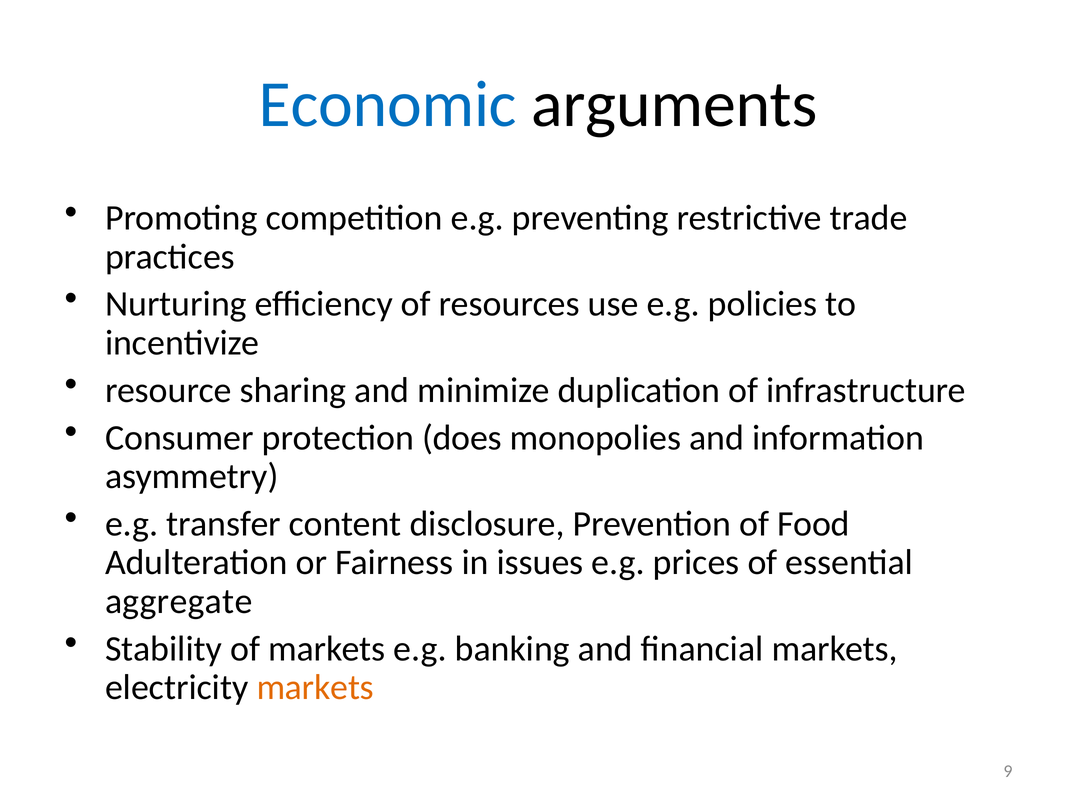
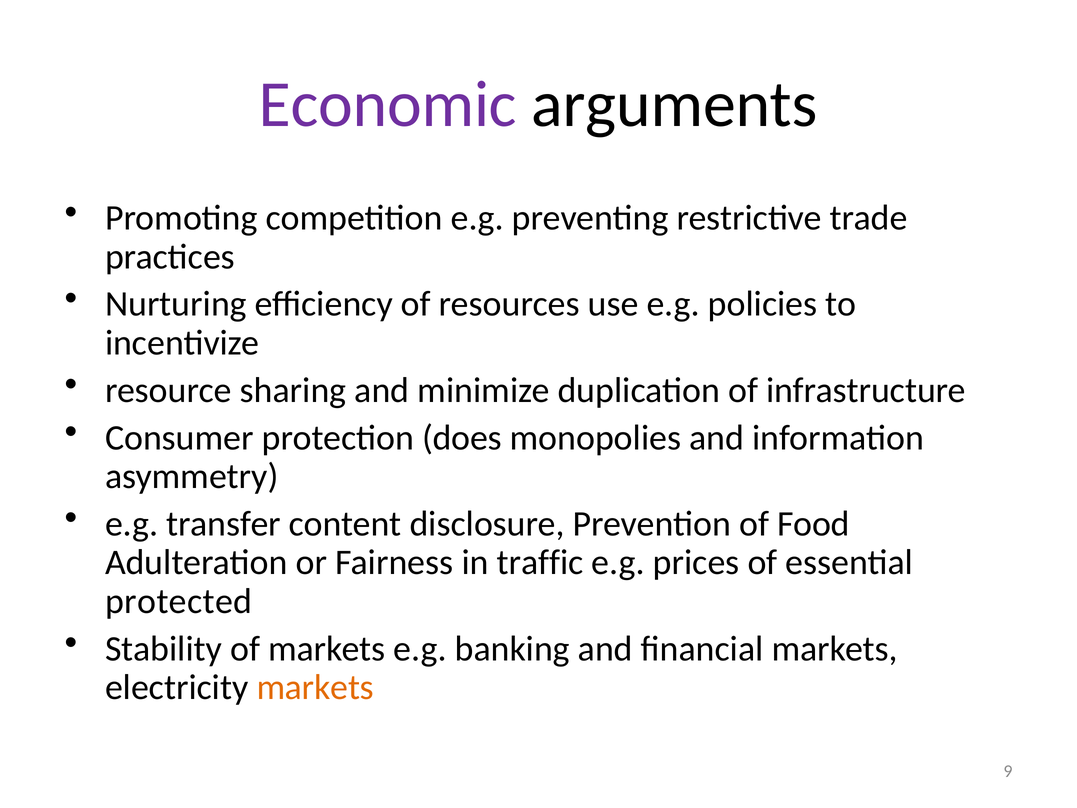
Economic colour: blue -> purple (388, 104)
issues: issues -> traffic (540, 562)
aggregate: aggregate -> protected (179, 601)
